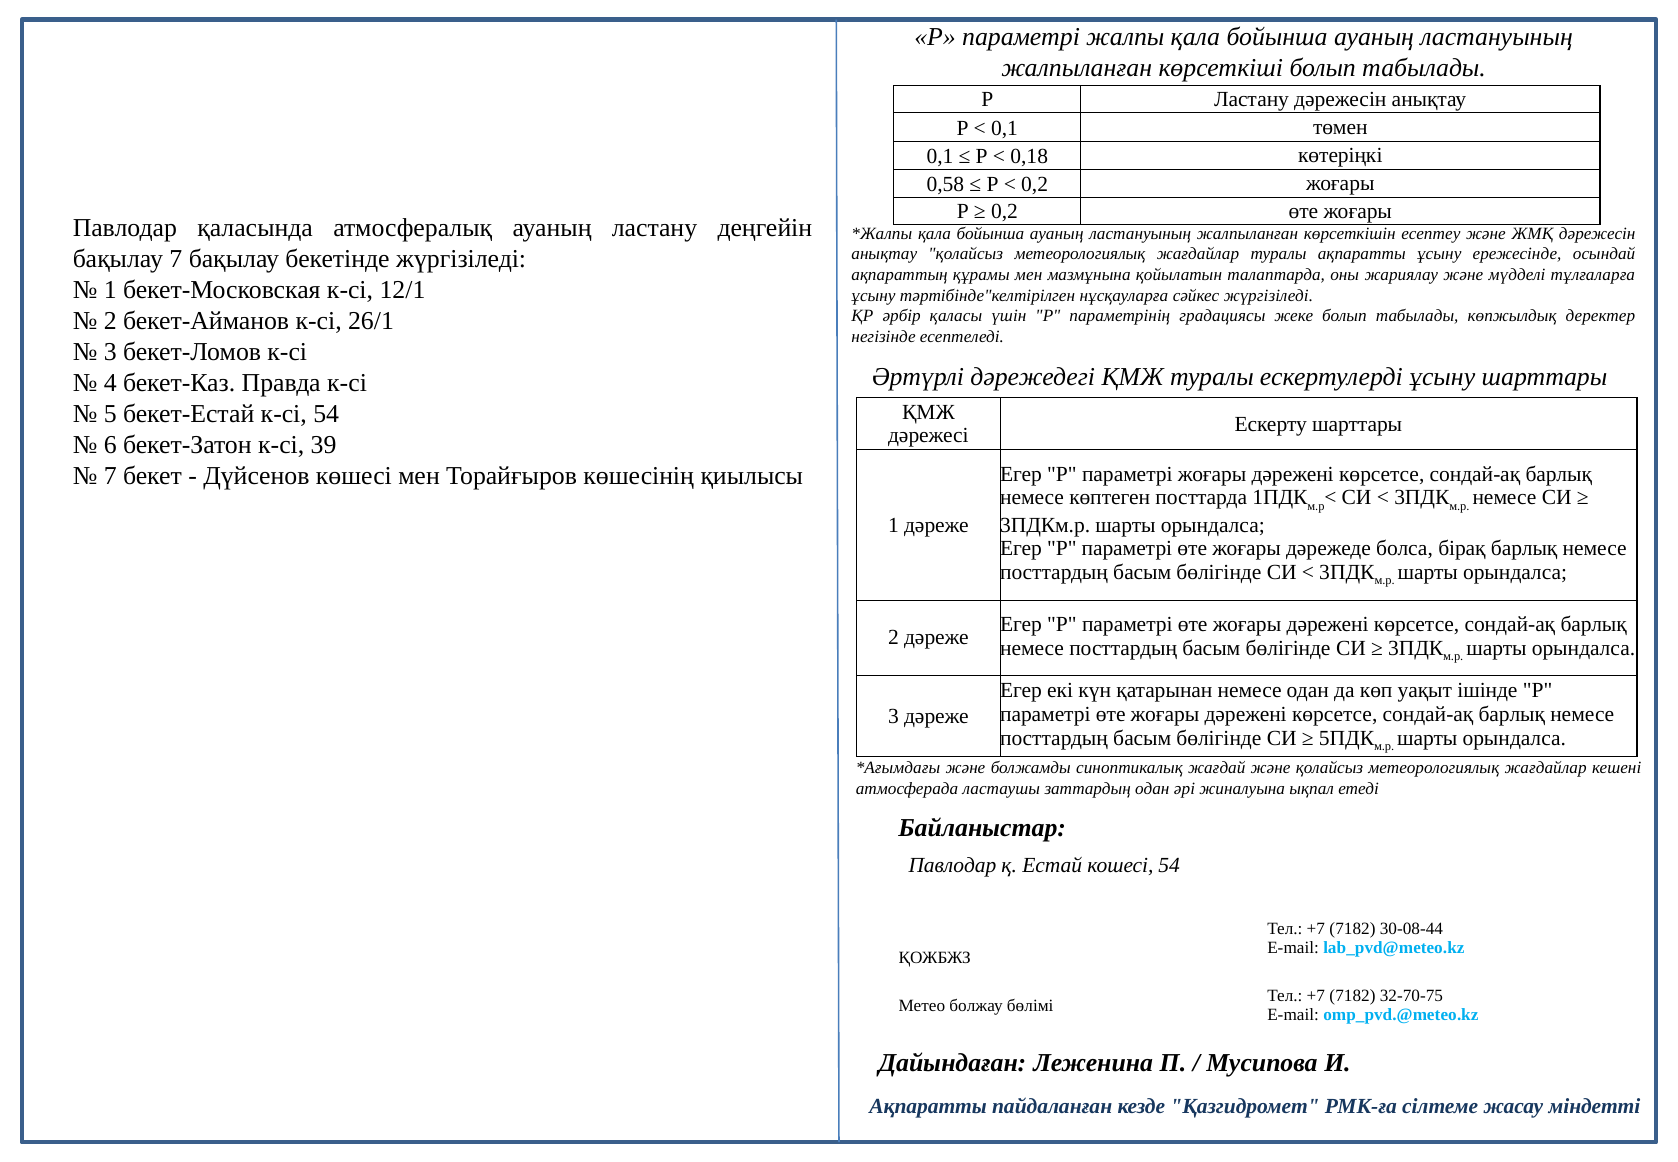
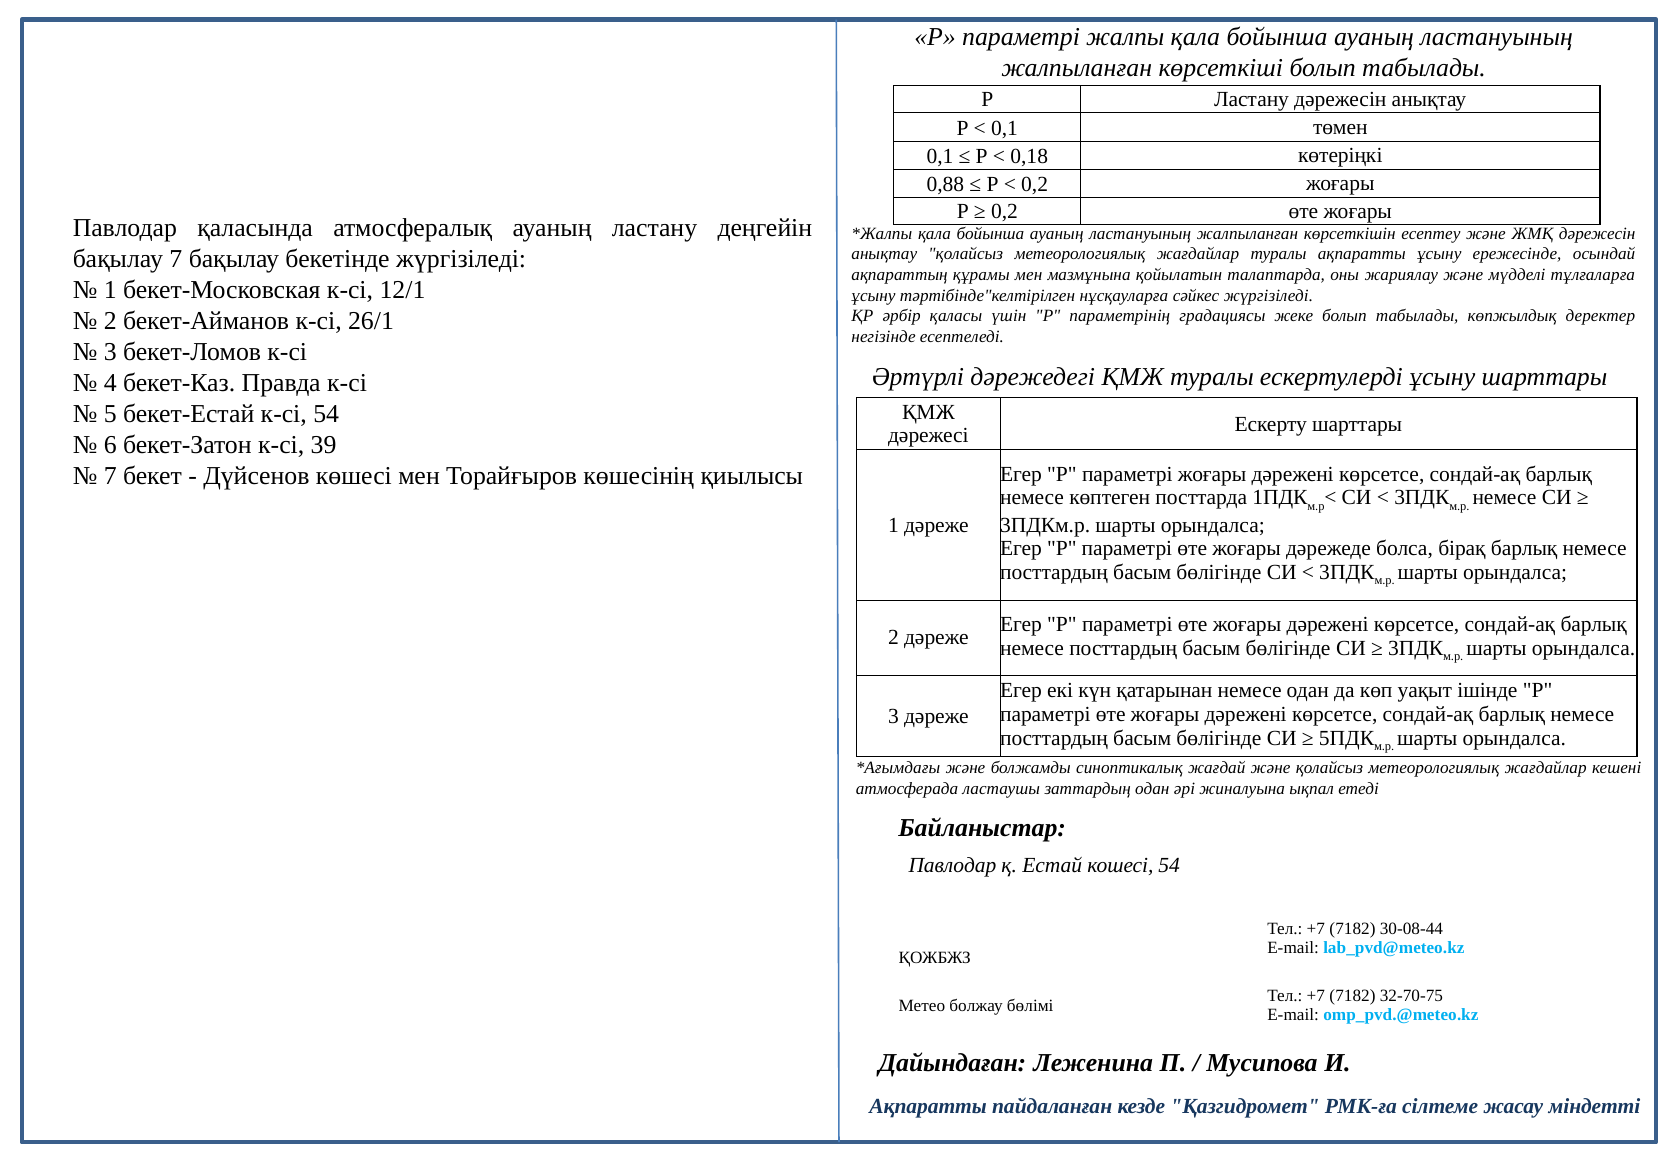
0,58: 0,58 -> 0,88 (945, 184)
